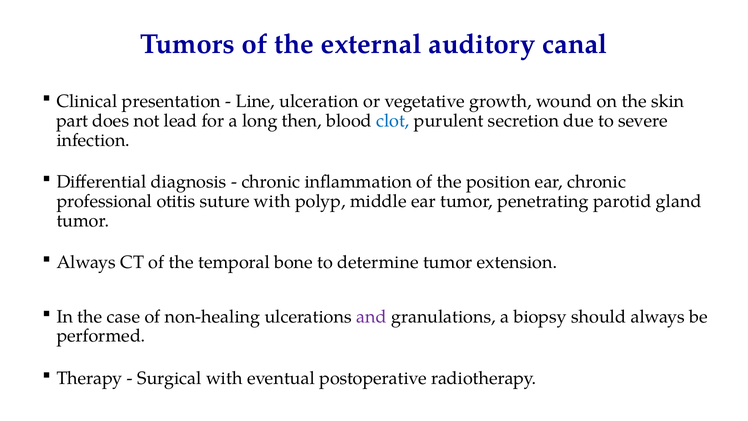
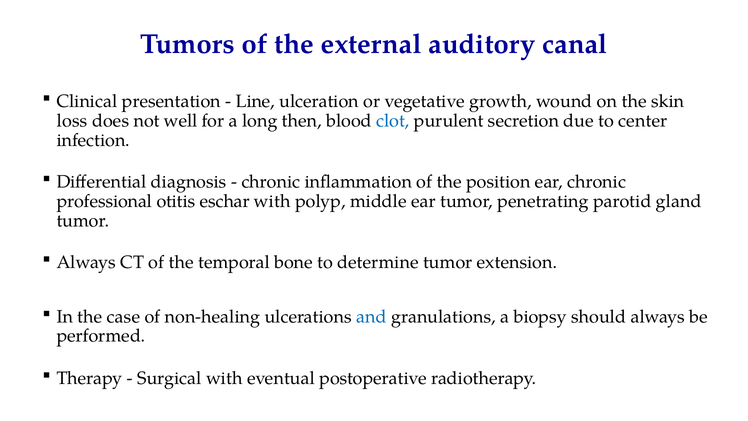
part: part -> loss (72, 121)
lead: lead -> well (181, 121)
severe: severe -> center (643, 121)
suture: suture -> eschar (225, 201)
and colour: purple -> blue (371, 316)
